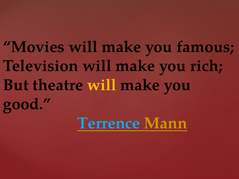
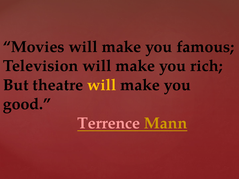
Terrence colour: light blue -> pink (109, 123)
